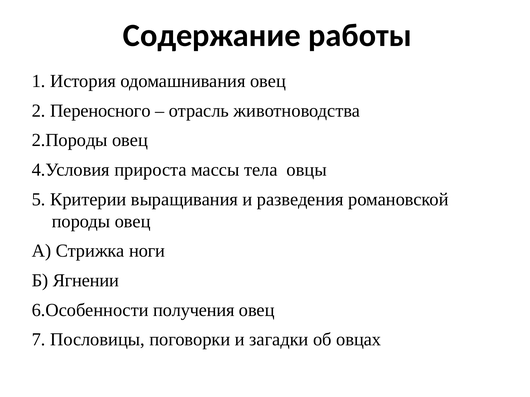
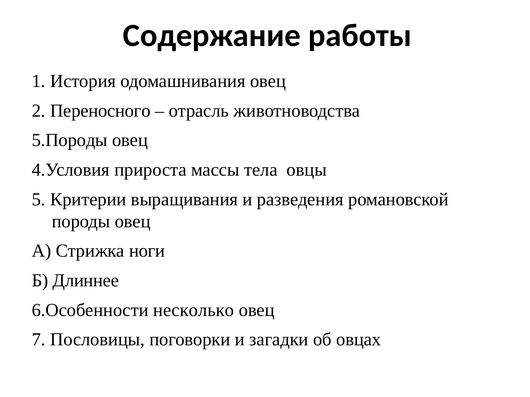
2.Породы: 2.Породы -> 5.Породы (70, 140)
Ягнении: Ягнении -> Длиннее (86, 281)
получения: получения -> несколько (194, 310)
